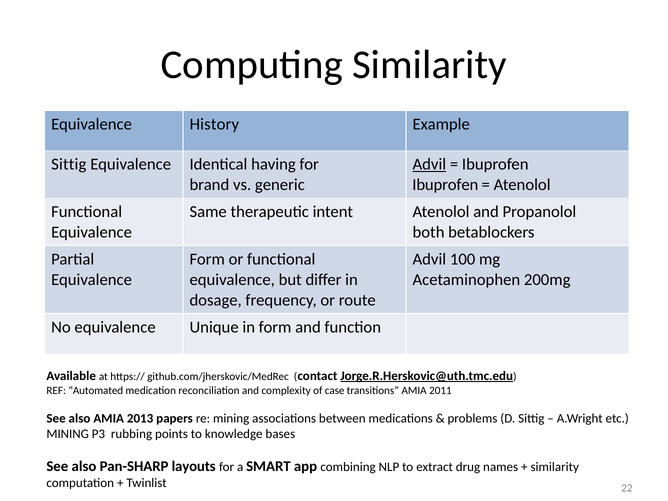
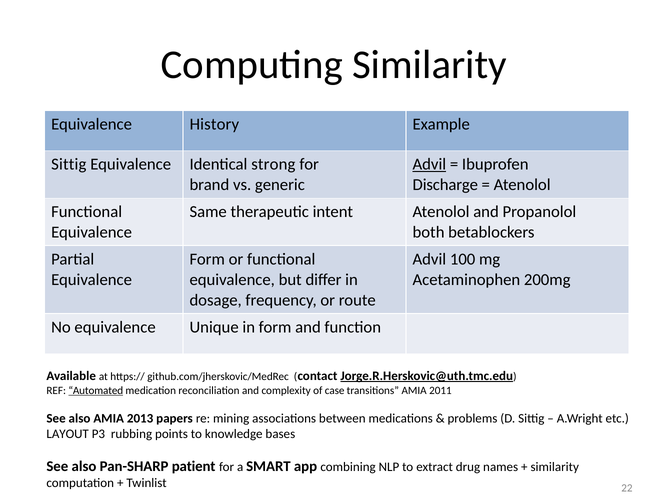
having: having -> strong (273, 164)
Ibuprofen: Ibuprofen -> Discharge (445, 185)
Automated underline: none -> present (96, 390)
MINING: MINING -> LAYOUT (68, 434)
layouts: layouts -> patient (194, 466)
